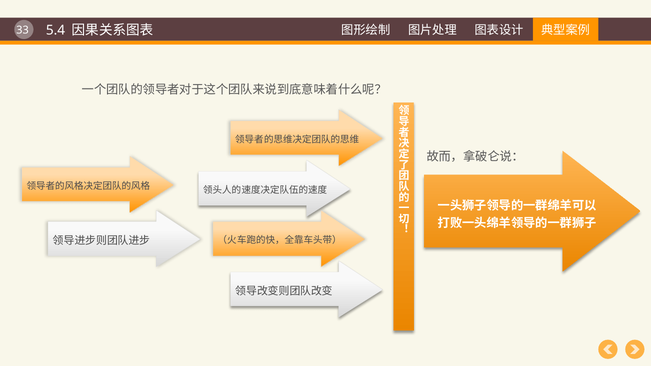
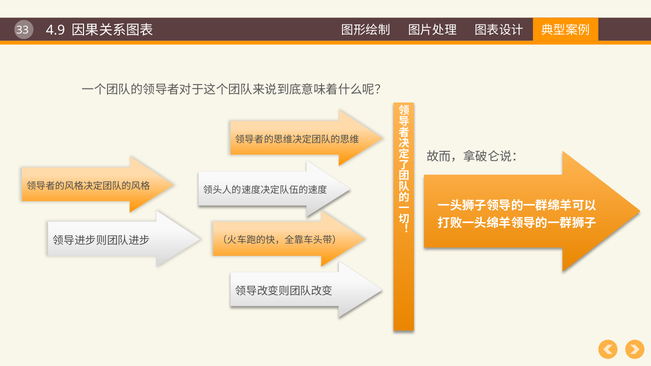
5.4: 5.4 -> 4.9 (56, 30)
